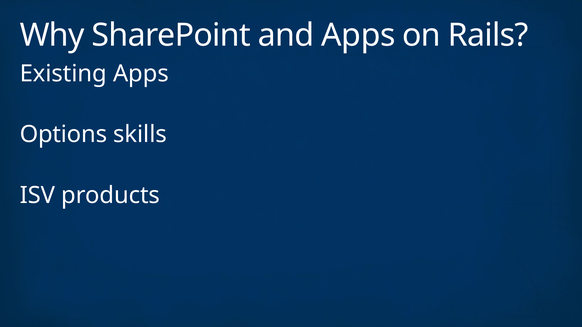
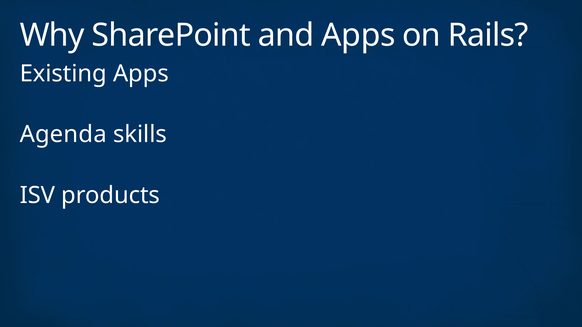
Options: Options -> Agenda (63, 135)
